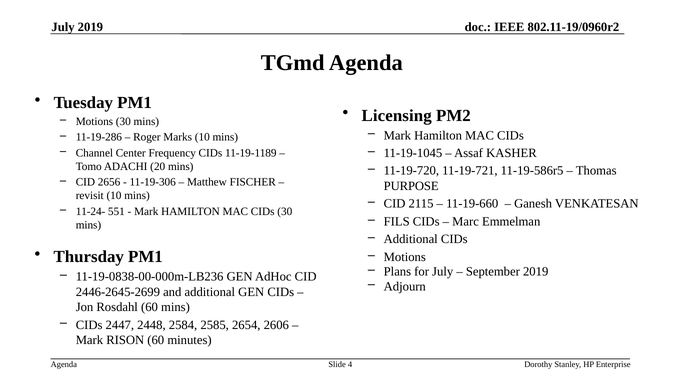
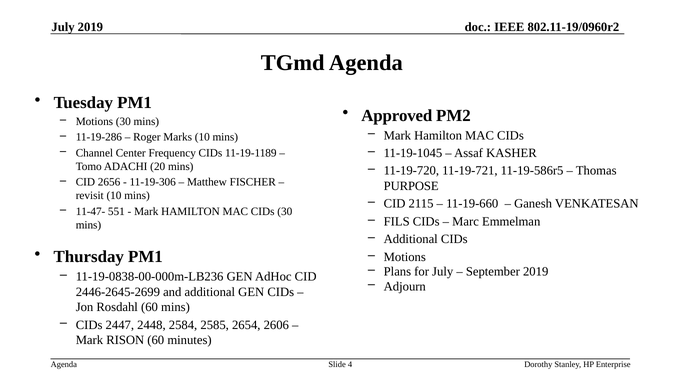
Licensing: Licensing -> Approved (397, 115)
11-24-: 11-24- -> 11-47- (91, 211)
